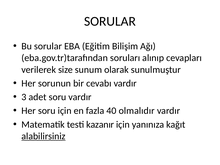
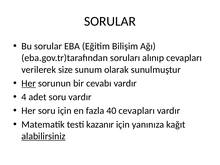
Her underline: none -> present (29, 83)
3: 3 -> 4 (24, 97)
40 olmalıdır: olmalıdır -> cevapları (137, 111)
